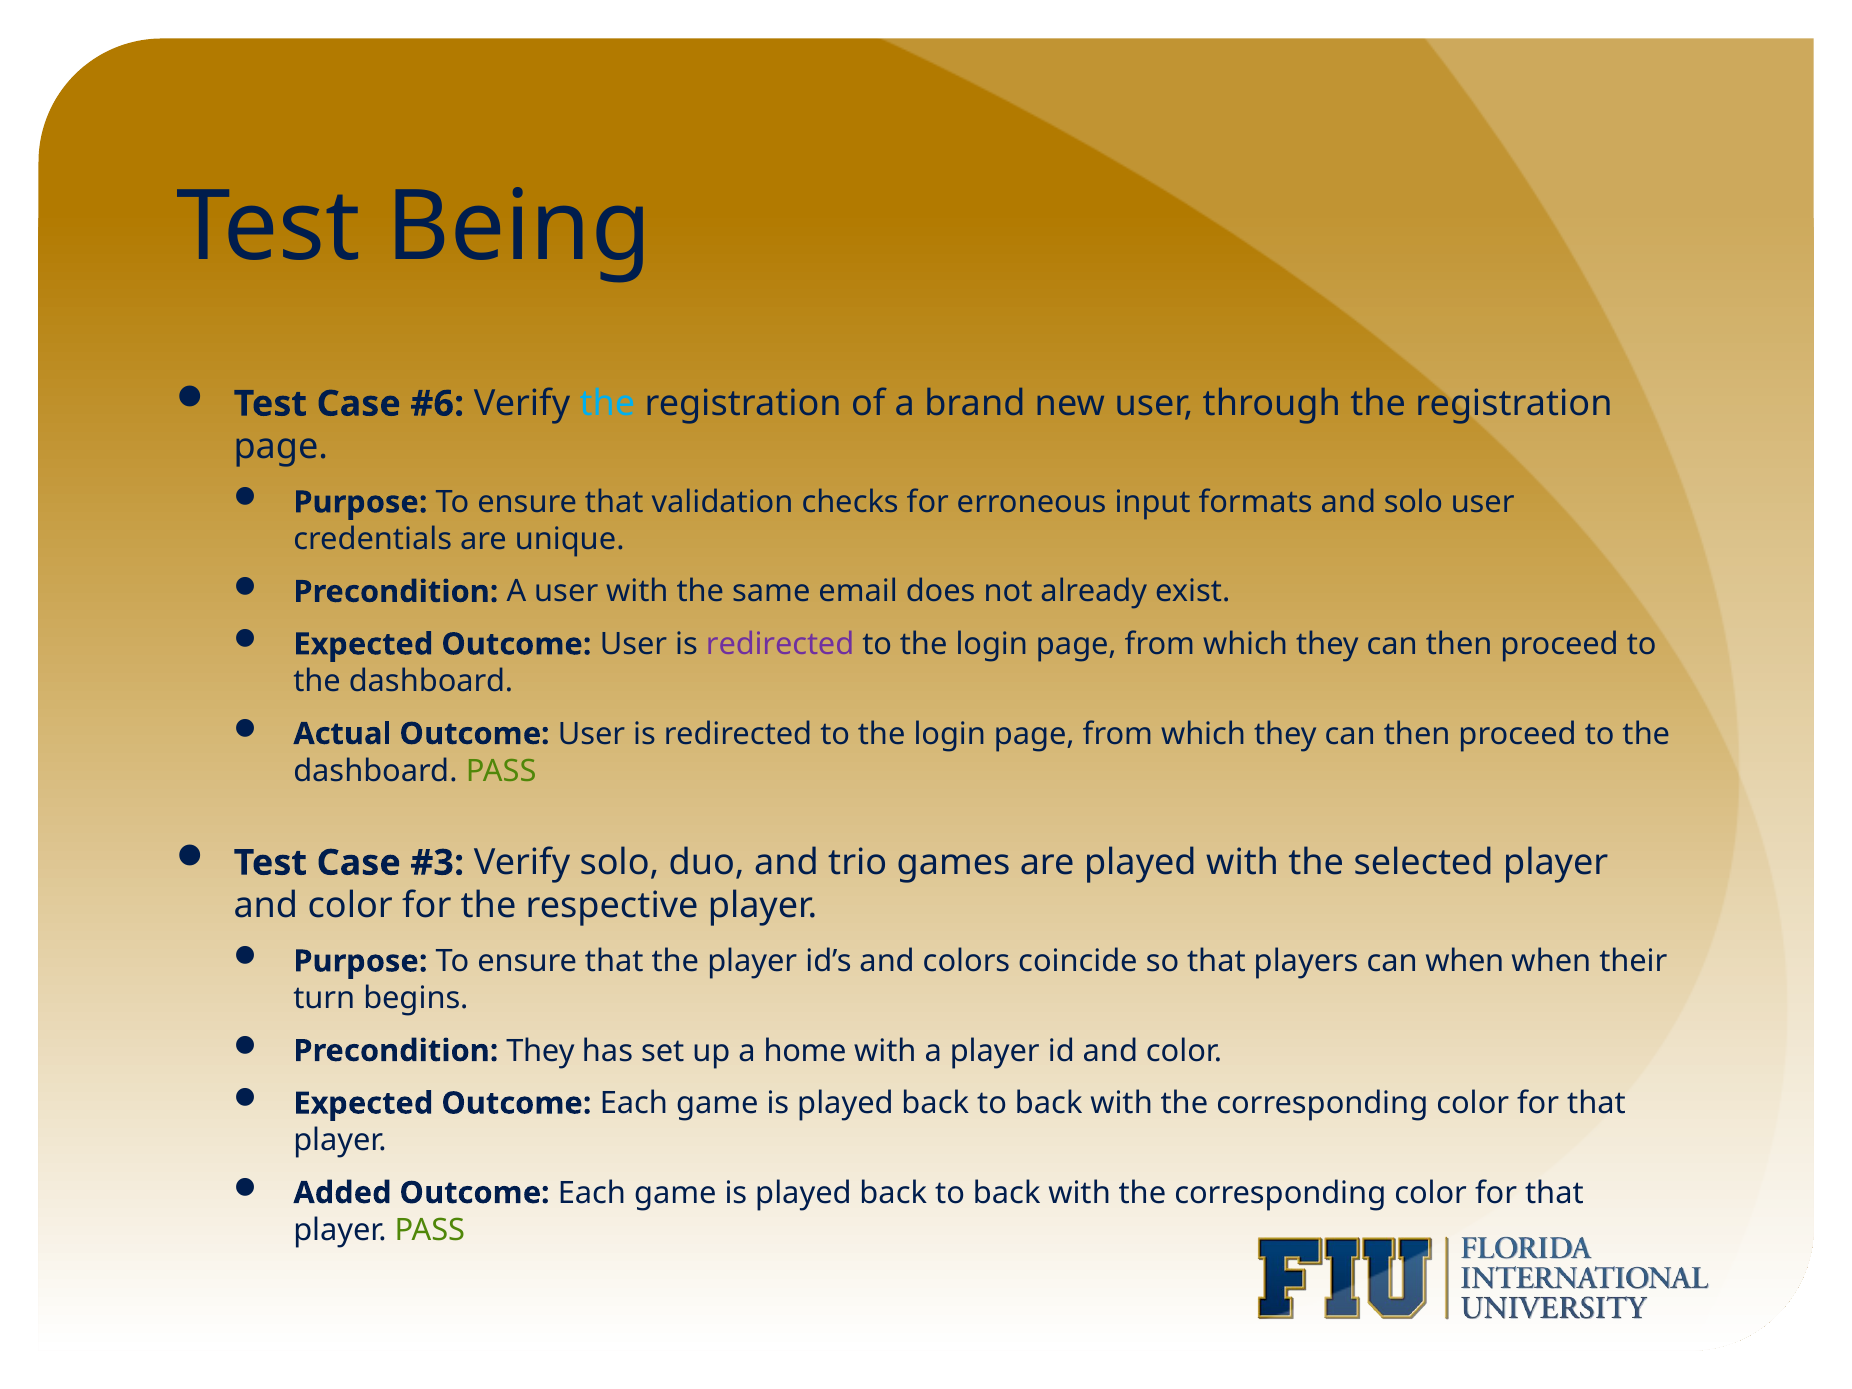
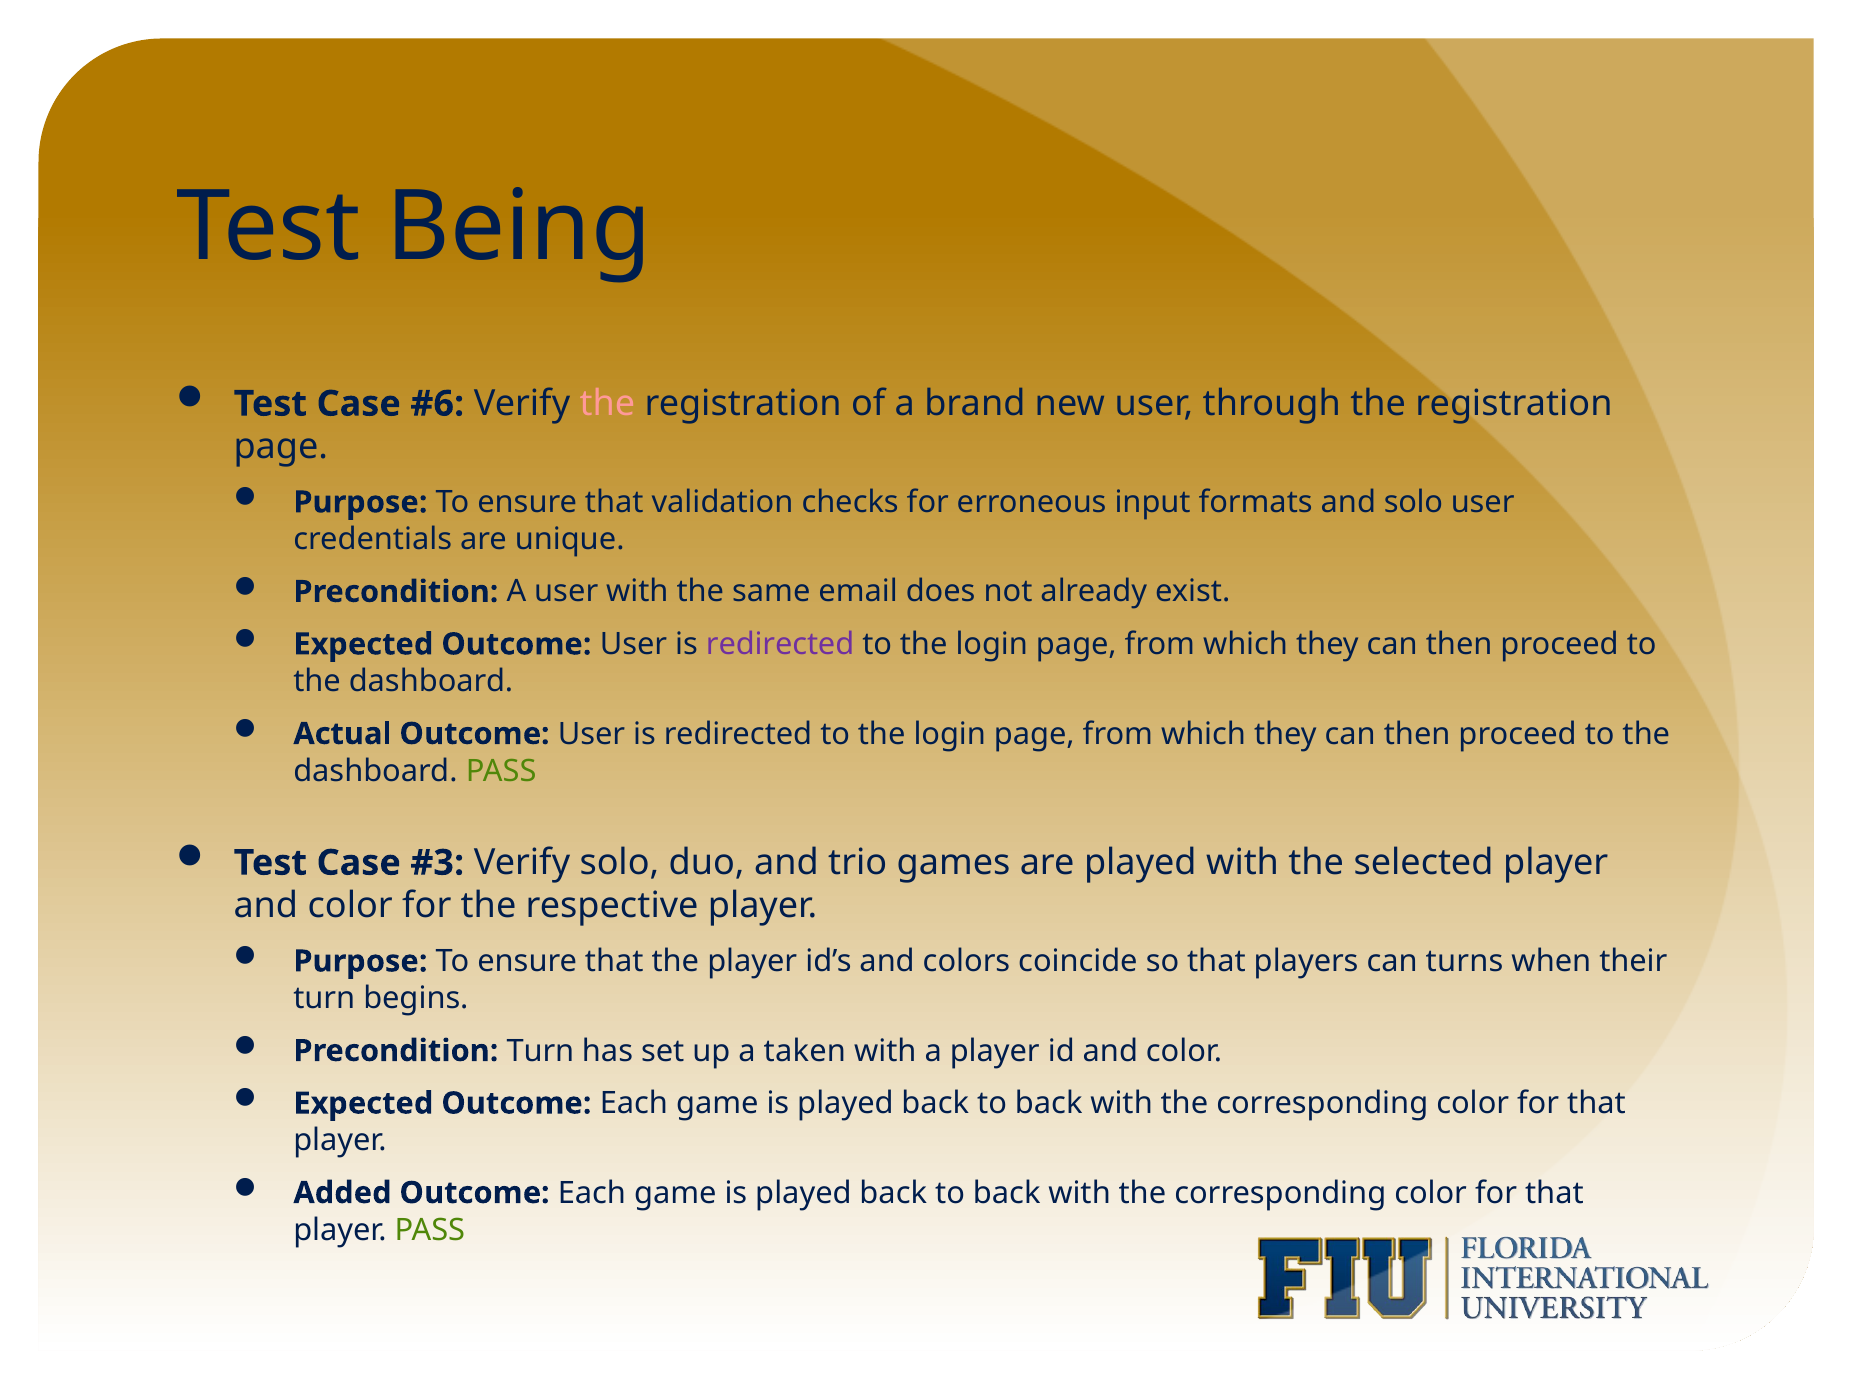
the colour: light blue -> pink (607, 404)
can when: when -> turns (1465, 961)
Precondition They: They -> Turn (540, 1051)
home: home -> taken (805, 1051)
